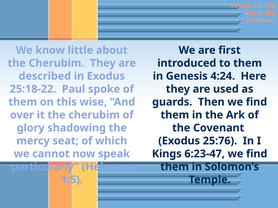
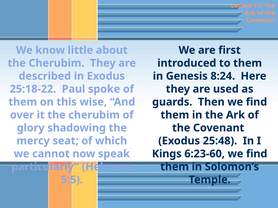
4:24: 4:24 -> 8:24 (223, 76)
25:76: 25:76 -> 25:48 (220, 141)
6:23-47: 6:23-47 -> 6:23-60 (205, 154)
1:5: 1:5 -> 5:5 (72, 180)
